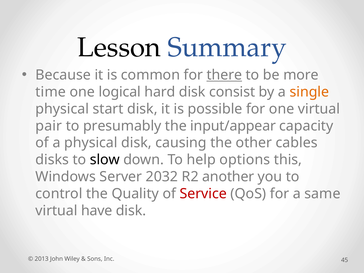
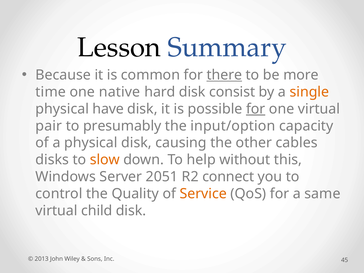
logical: logical -> native (120, 92)
start: start -> have (108, 109)
for underline: none -> present (256, 109)
input/appear: input/appear -> input/option (233, 126)
slow colour: black -> orange (105, 160)
options: options -> without (245, 160)
2032: 2032 -> 2051 (162, 177)
another: another -> connect (228, 177)
Service colour: red -> orange (203, 194)
have: have -> child (97, 211)
